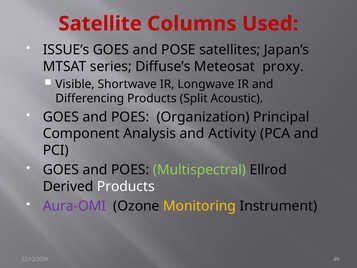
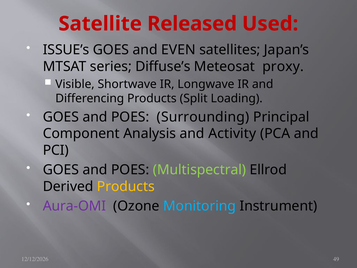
Columns: Columns -> Released (192, 24)
POSE: POSE -> EVEN (178, 50)
Acoustic: Acoustic -> Loading (237, 98)
Organization: Organization -> Surrounding (203, 117)
Products colour: white -> yellow (126, 186)
Monitoring colour: yellow -> light blue (200, 206)
